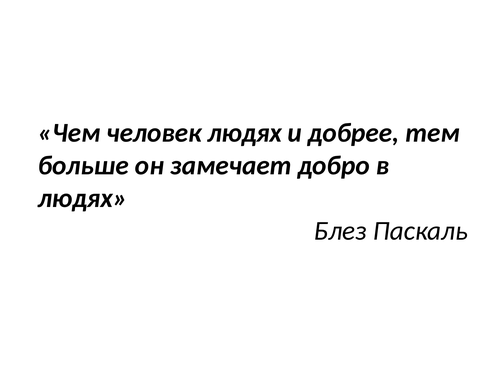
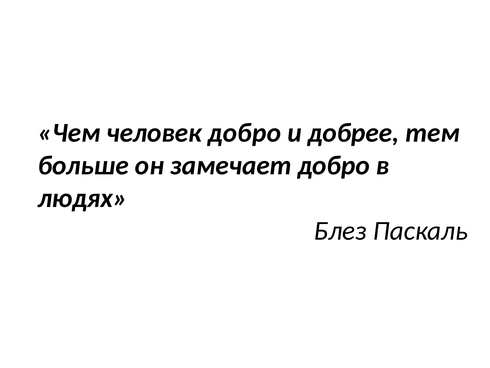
человек людях: людях -> добро (244, 133)
